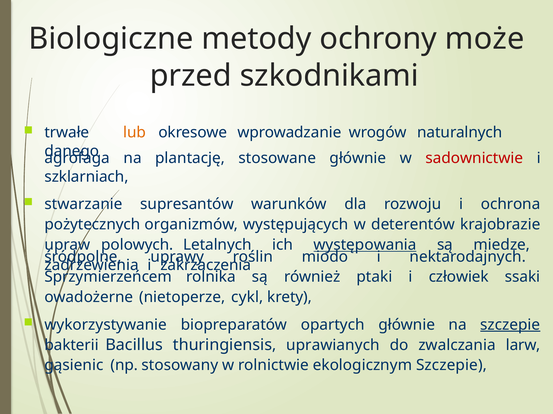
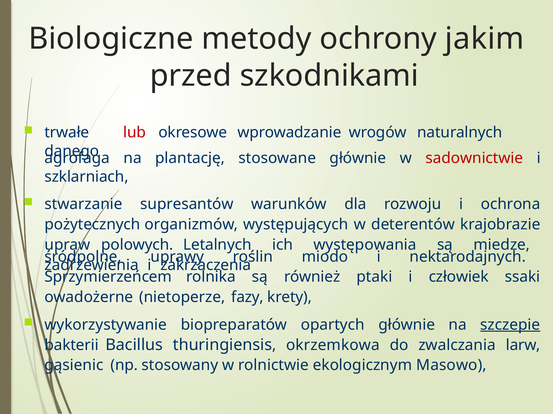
może: może -> jakim (485, 39)
lub colour: orange -> red (135, 133)
występowania underline: present -> none (365, 245)
cykl: cykl -> fazy (247, 298)
uprawianych: uprawianych -> okrzemkowa (333, 346)
ekologicznym Szczepie: Szczepie -> Masowo (451, 366)
